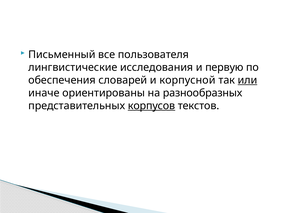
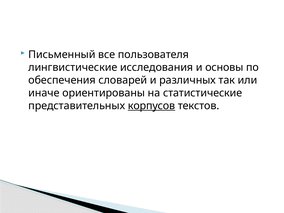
первую: первую -> основы (224, 67)
корпусной: корпусной -> различных (188, 80)
или underline: present -> none (248, 80)
разнообразных: разнообразных -> статистические (203, 93)
